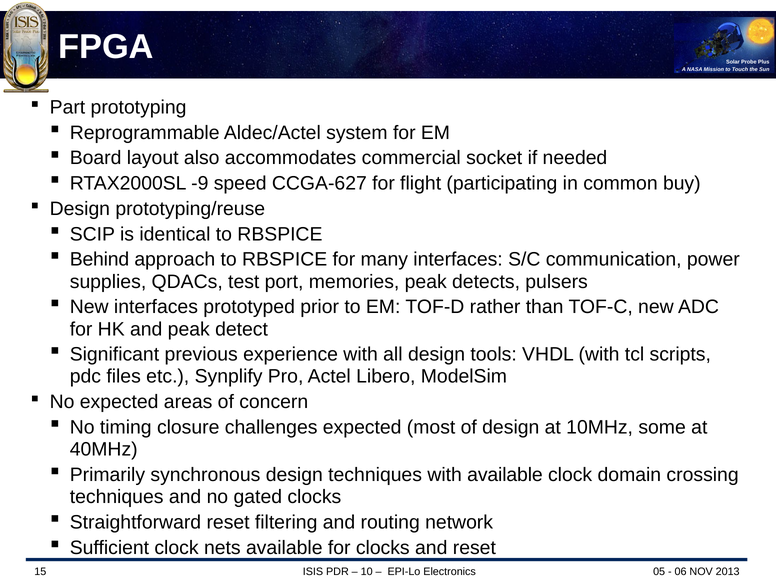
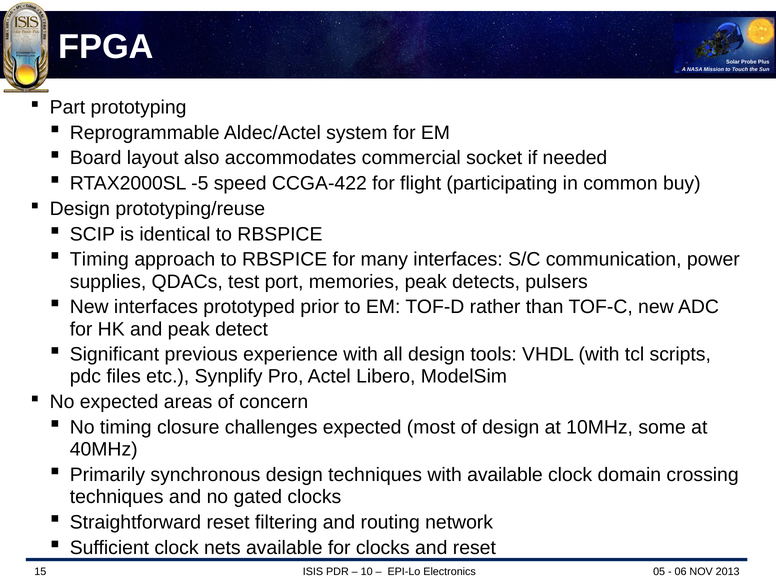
-9: -9 -> -5 (200, 183)
CCGA-627: CCGA-627 -> CCGA-422 (319, 183)
Behind: Behind -> Timing (99, 260)
